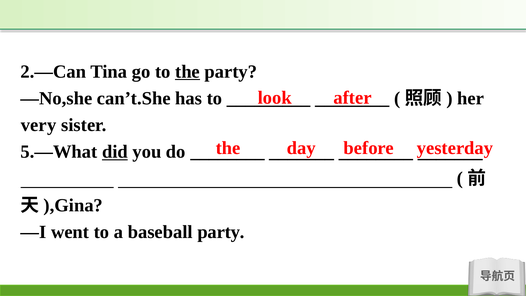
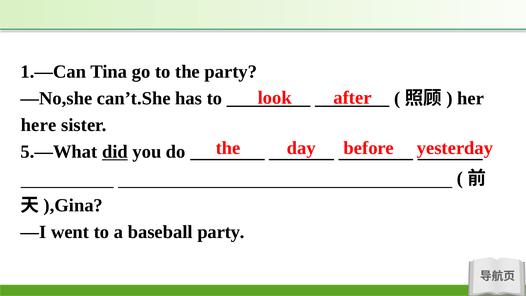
2.—Can: 2.—Can -> 1.—Can (53, 72)
the underline: present -> none (188, 72)
very: very -> here (39, 125)
